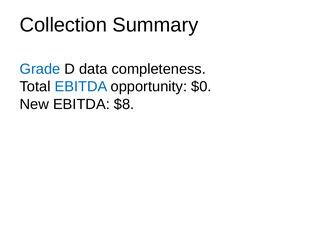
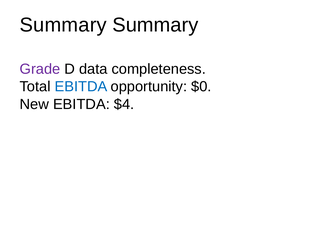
Collection: Collection -> Summary (63, 25)
Grade colour: blue -> purple (40, 69)
$8: $8 -> $4 (124, 104)
